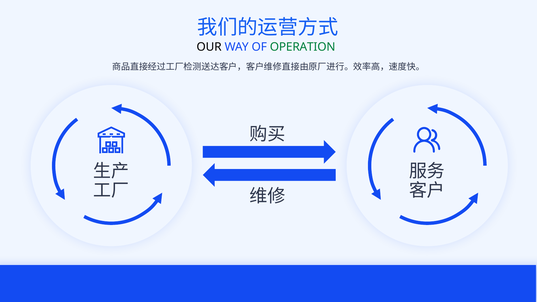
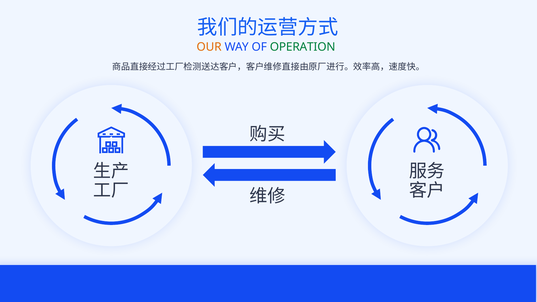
OUR colour: black -> orange (209, 47)
